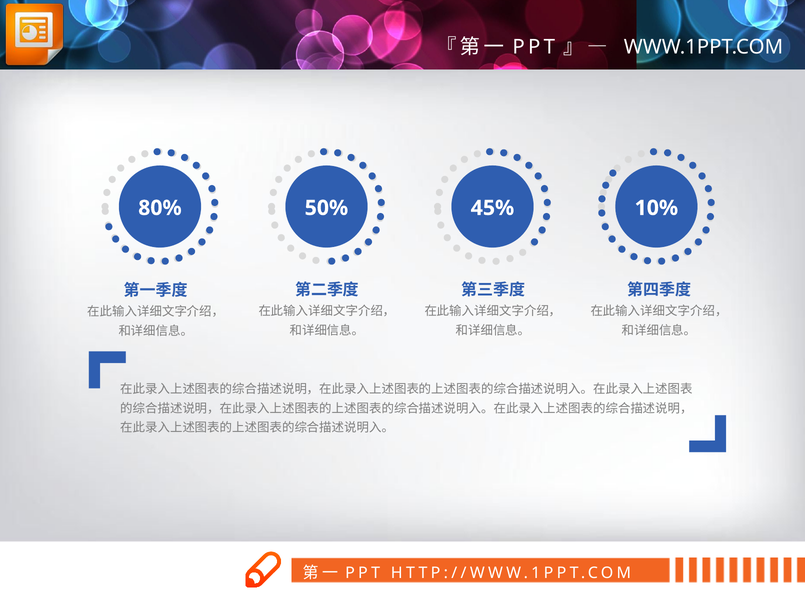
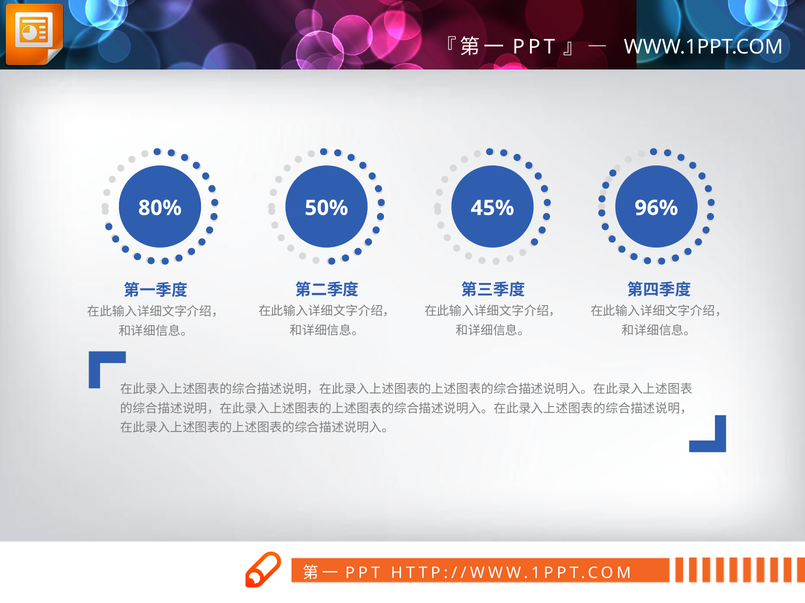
10%: 10% -> 96% (656, 208)
